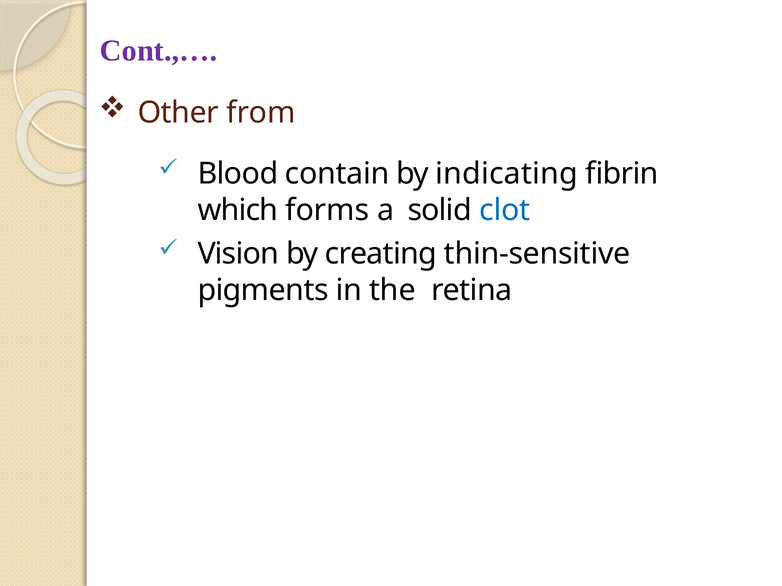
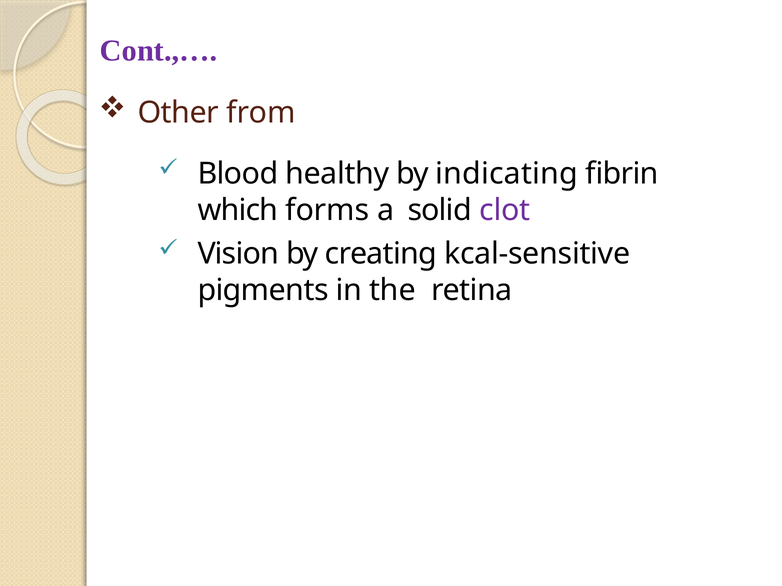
contain: contain -> healthy (337, 174)
clot colour: blue -> purple (505, 210)
thin-sensitive: thin-sensitive -> kcal-sensitive (537, 254)
